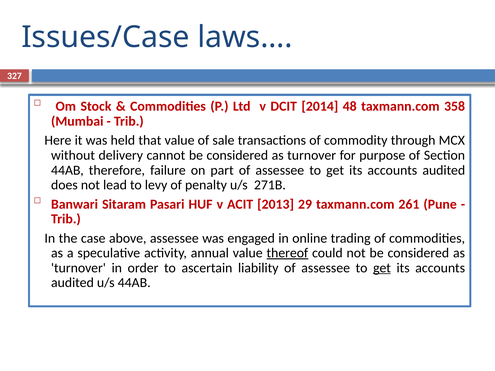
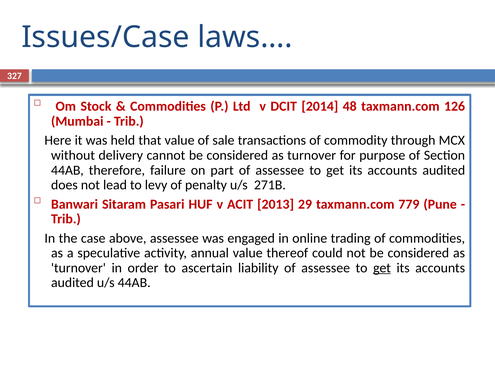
358: 358 -> 126 (455, 107)
261: 261 -> 779 (409, 204)
thereof underline: present -> none (287, 253)
